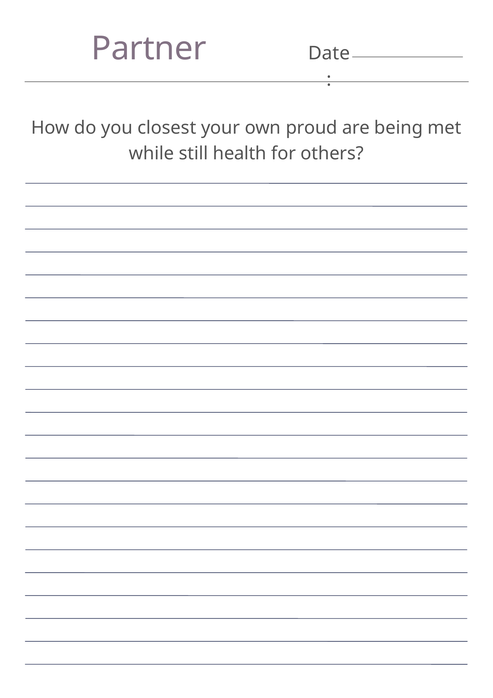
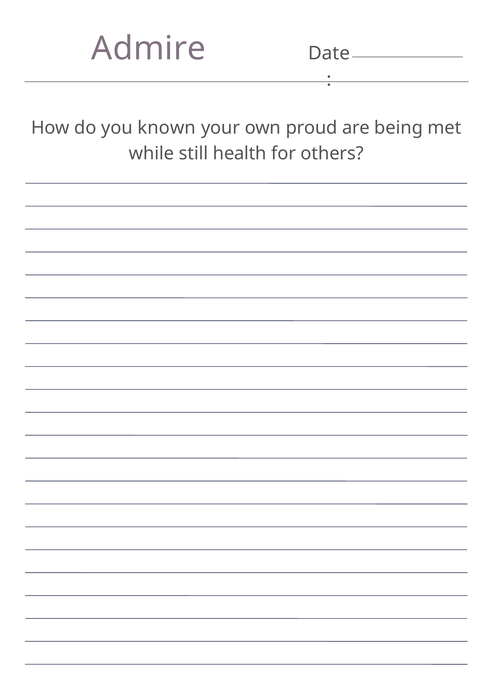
Partner: Partner -> Admire (149, 48)
closest: closest -> known (167, 128)
